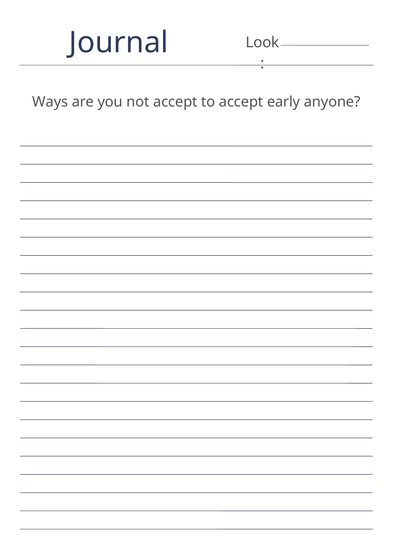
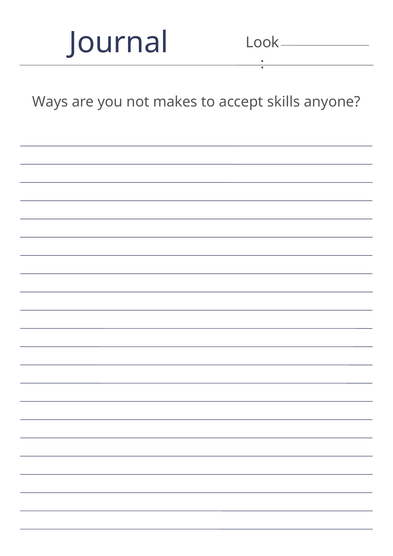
not accept: accept -> makes (175, 102)
early: early -> skills (284, 102)
